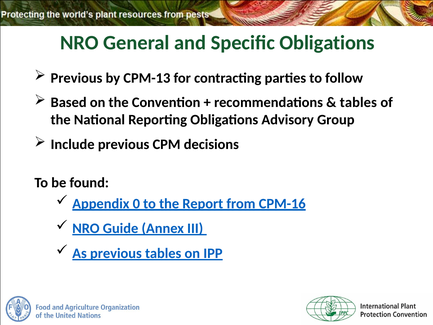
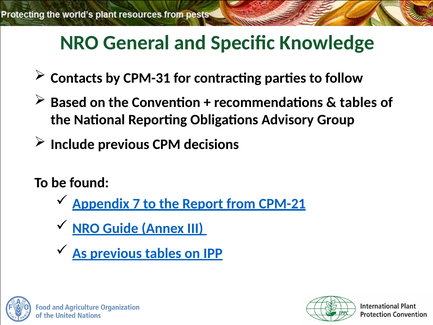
Specific Obligations: Obligations -> Knowledge (327, 43)
Previous: Previous -> Contacts (77, 78)
CPM-13: CPM-13 -> CPM-31 (147, 78)
0: 0 -> 7 (136, 203)
CPM-16: CPM-16 -> CPM-21 (282, 203)
